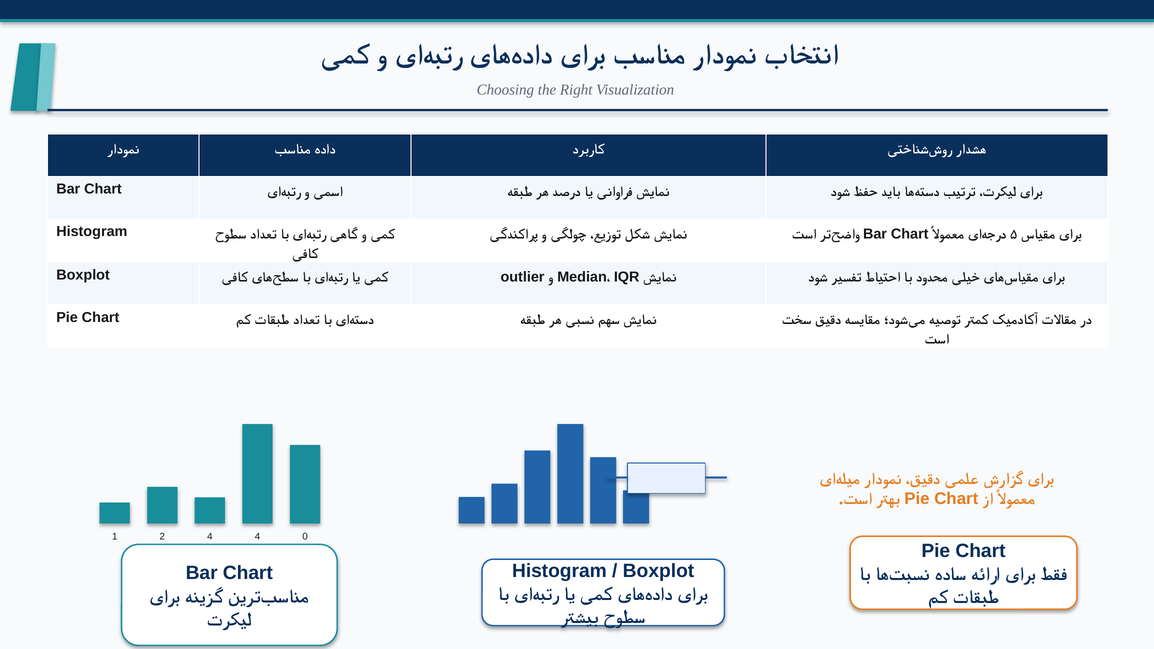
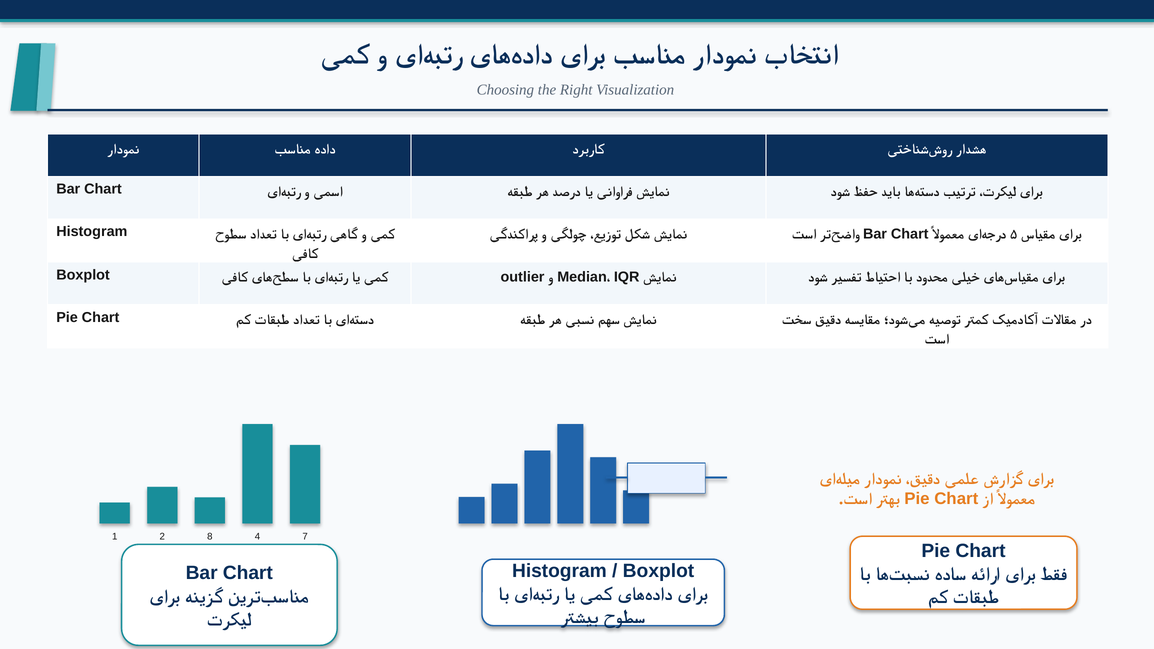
2 4: 4 -> 8 (210, 537)
0: 0 -> 7 (305, 537)
